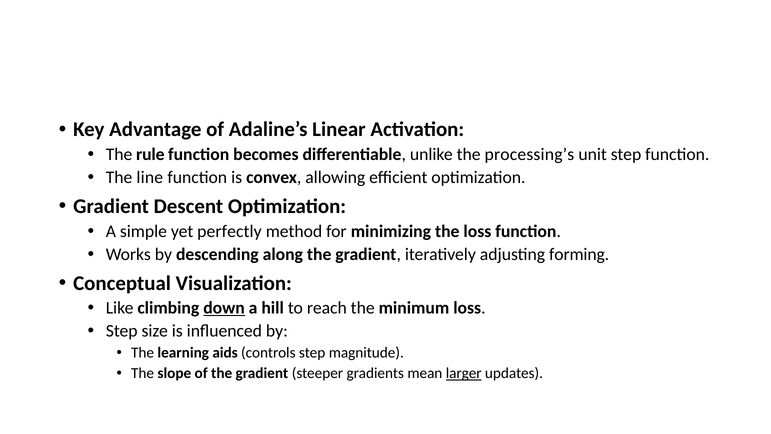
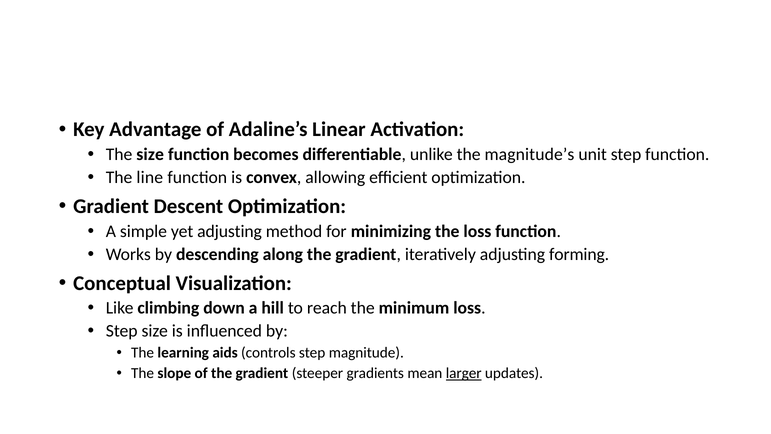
The rule: rule -> size (150, 154)
processing’s: processing’s -> magnitude’s (529, 154)
yet perfectly: perfectly -> adjusting (230, 231)
down underline: present -> none (224, 308)
